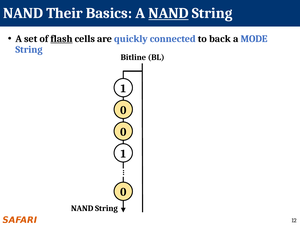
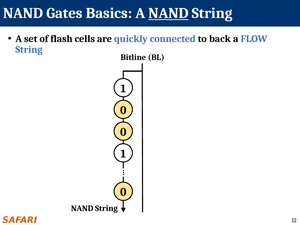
Their: Their -> Gates (64, 13)
flash underline: present -> none (61, 39)
MODE: MODE -> FLOW (254, 39)
